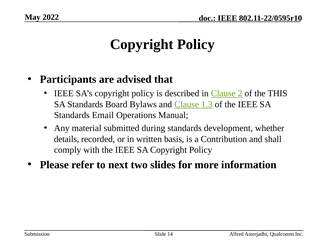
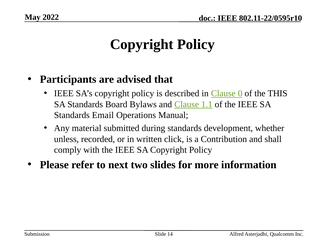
2: 2 -> 0 (240, 93)
1.3: 1.3 -> 1.1 (207, 104)
details: details -> unless (66, 139)
basis: basis -> click (174, 139)
